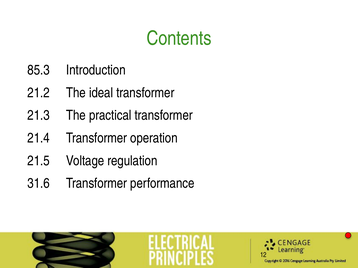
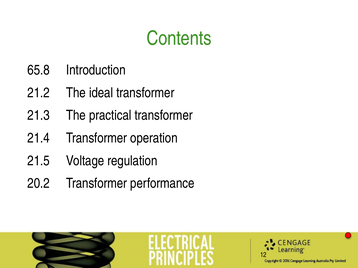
85.3: 85.3 -> 65.8 (39, 70)
31.6: 31.6 -> 20.2 (39, 184)
